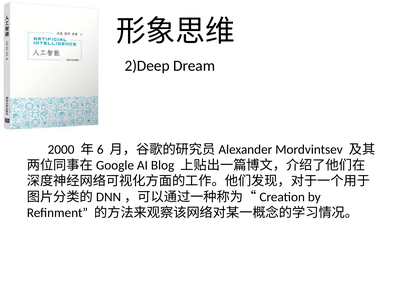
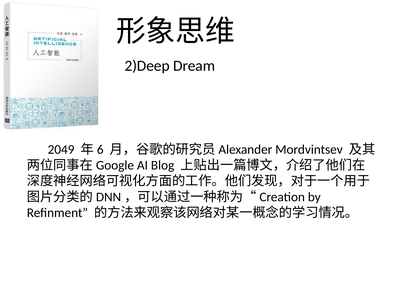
2000: 2000 -> 2049 (61, 149)
